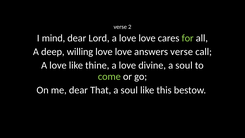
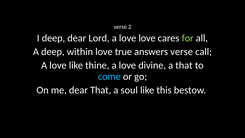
I mind: mind -> deep (53, 38)
willing: willing -> within (80, 52)
love: love -> true (123, 52)
divine a soul: soul -> that (184, 65)
come colour: light green -> light blue (109, 76)
